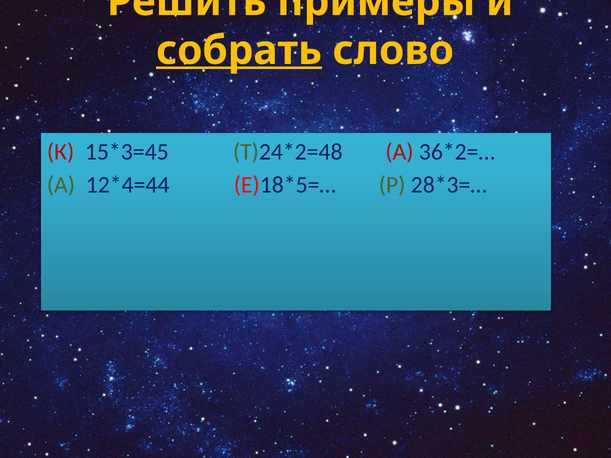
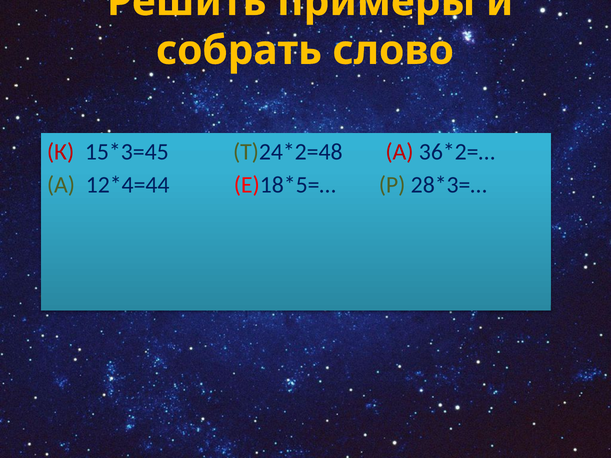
собрать underline: present -> none (239, 50)
